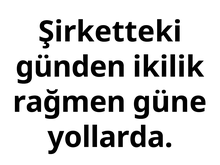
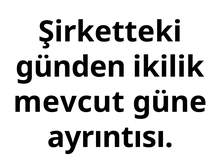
rağmen: rağmen -> mevcut (69, 102)
yollarda: yollarda -> ayrıntısı (110, 137)
